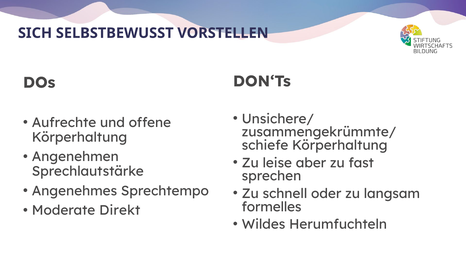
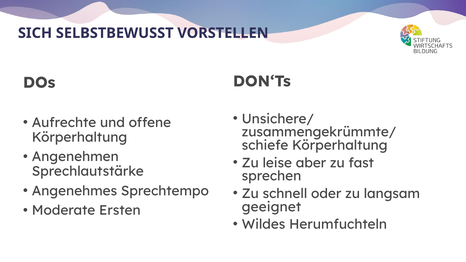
formelles: formelles -> geeignet (271, 207)
Direkt: Direkt -> Ersten (120, 211)
